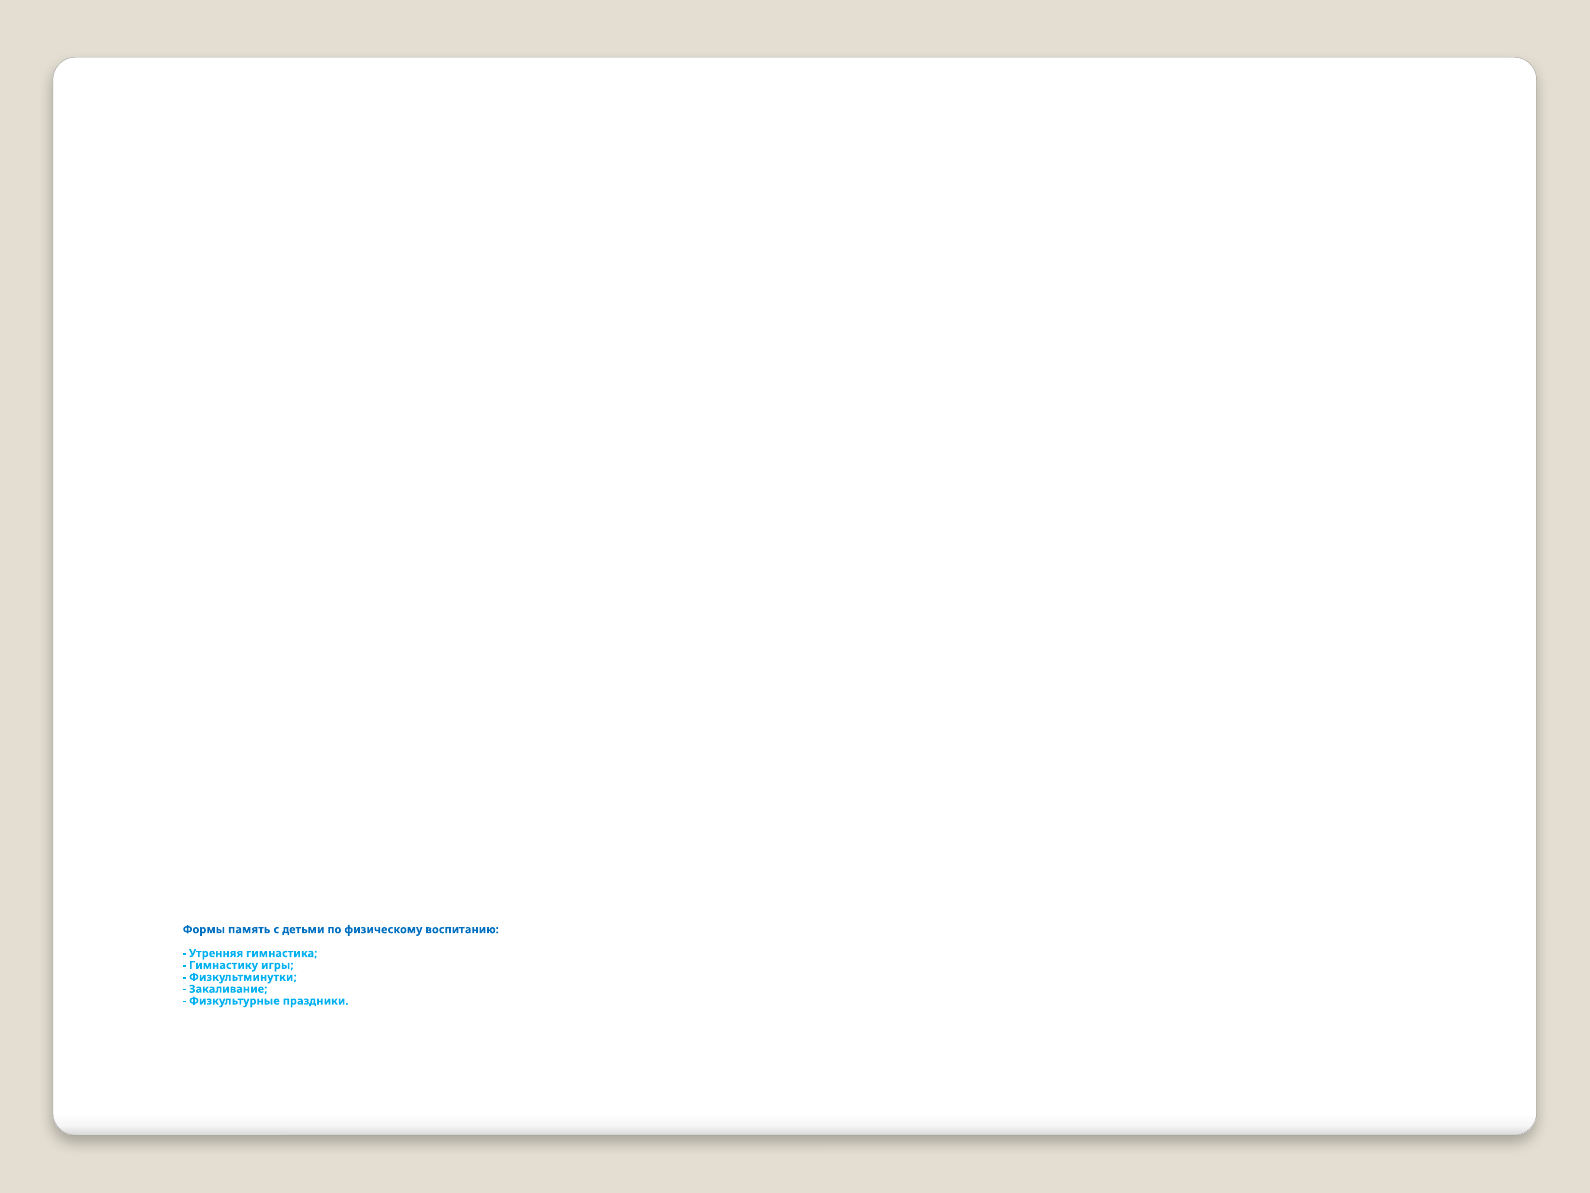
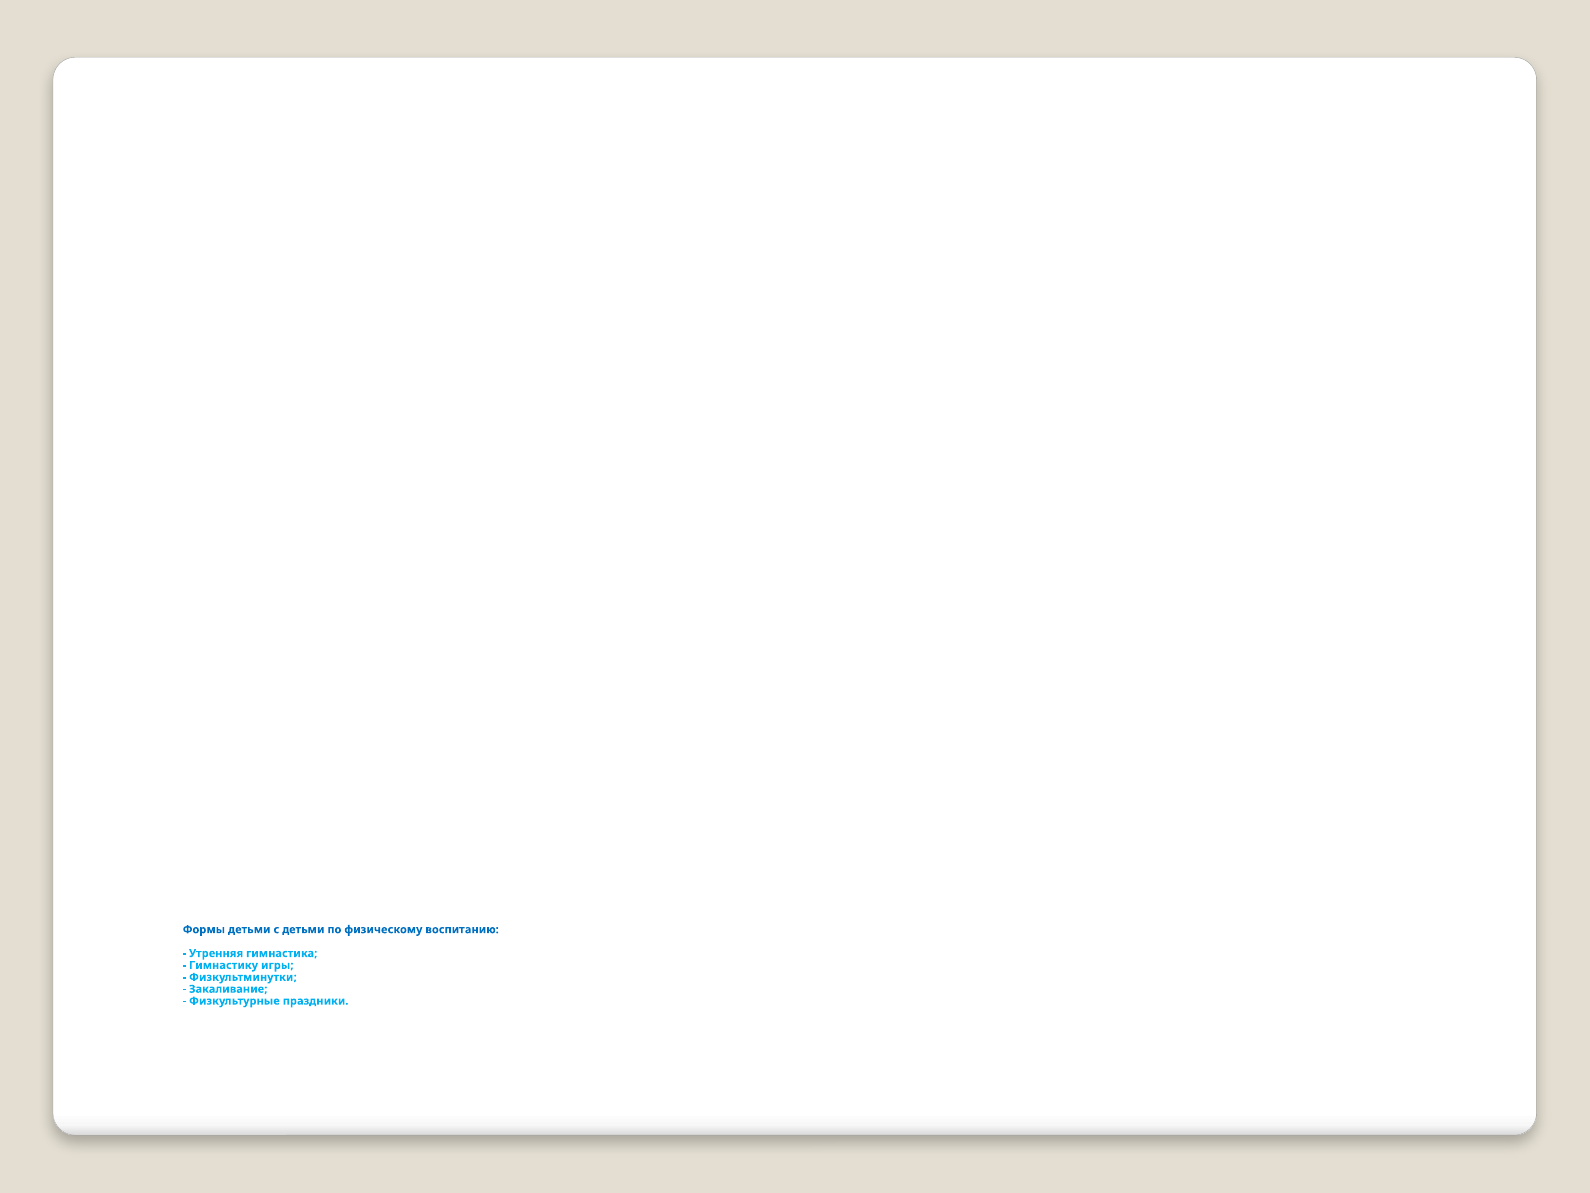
Формы память: память -> детьми (249, 929)
